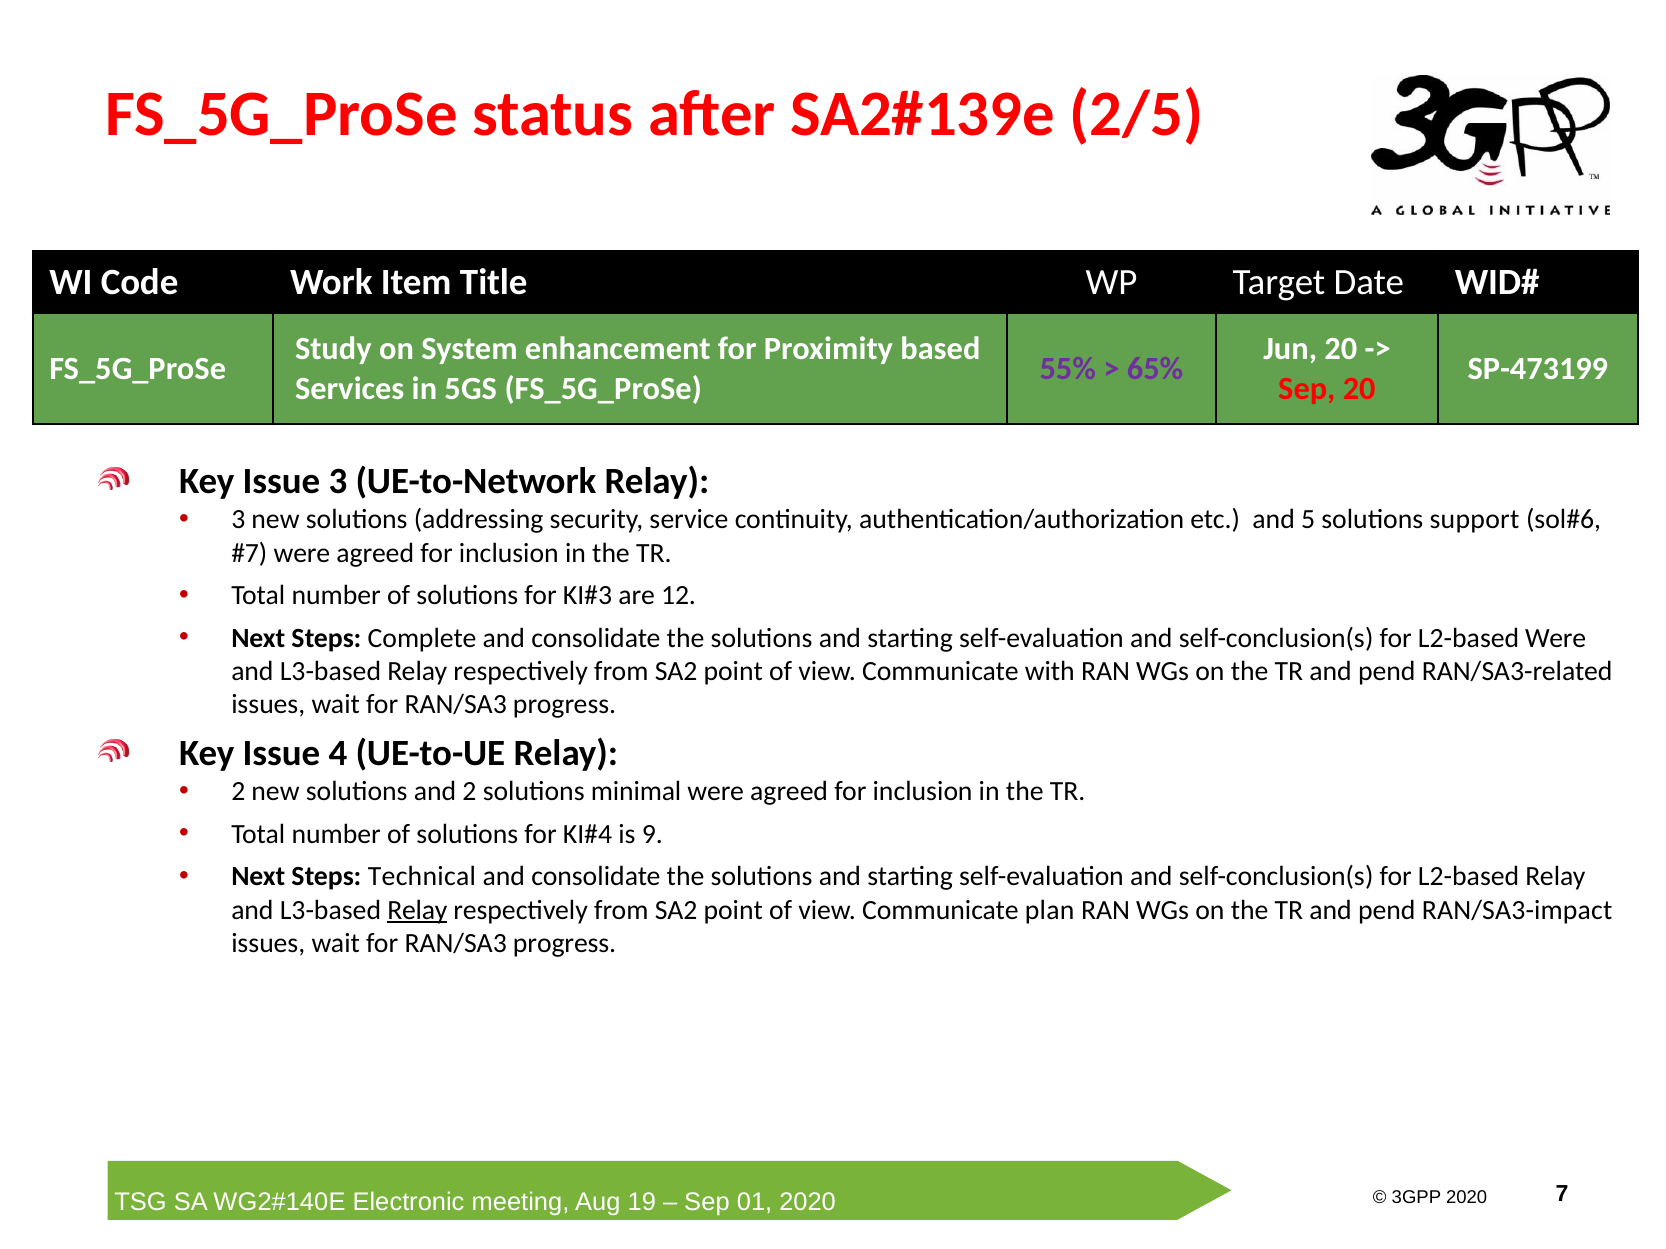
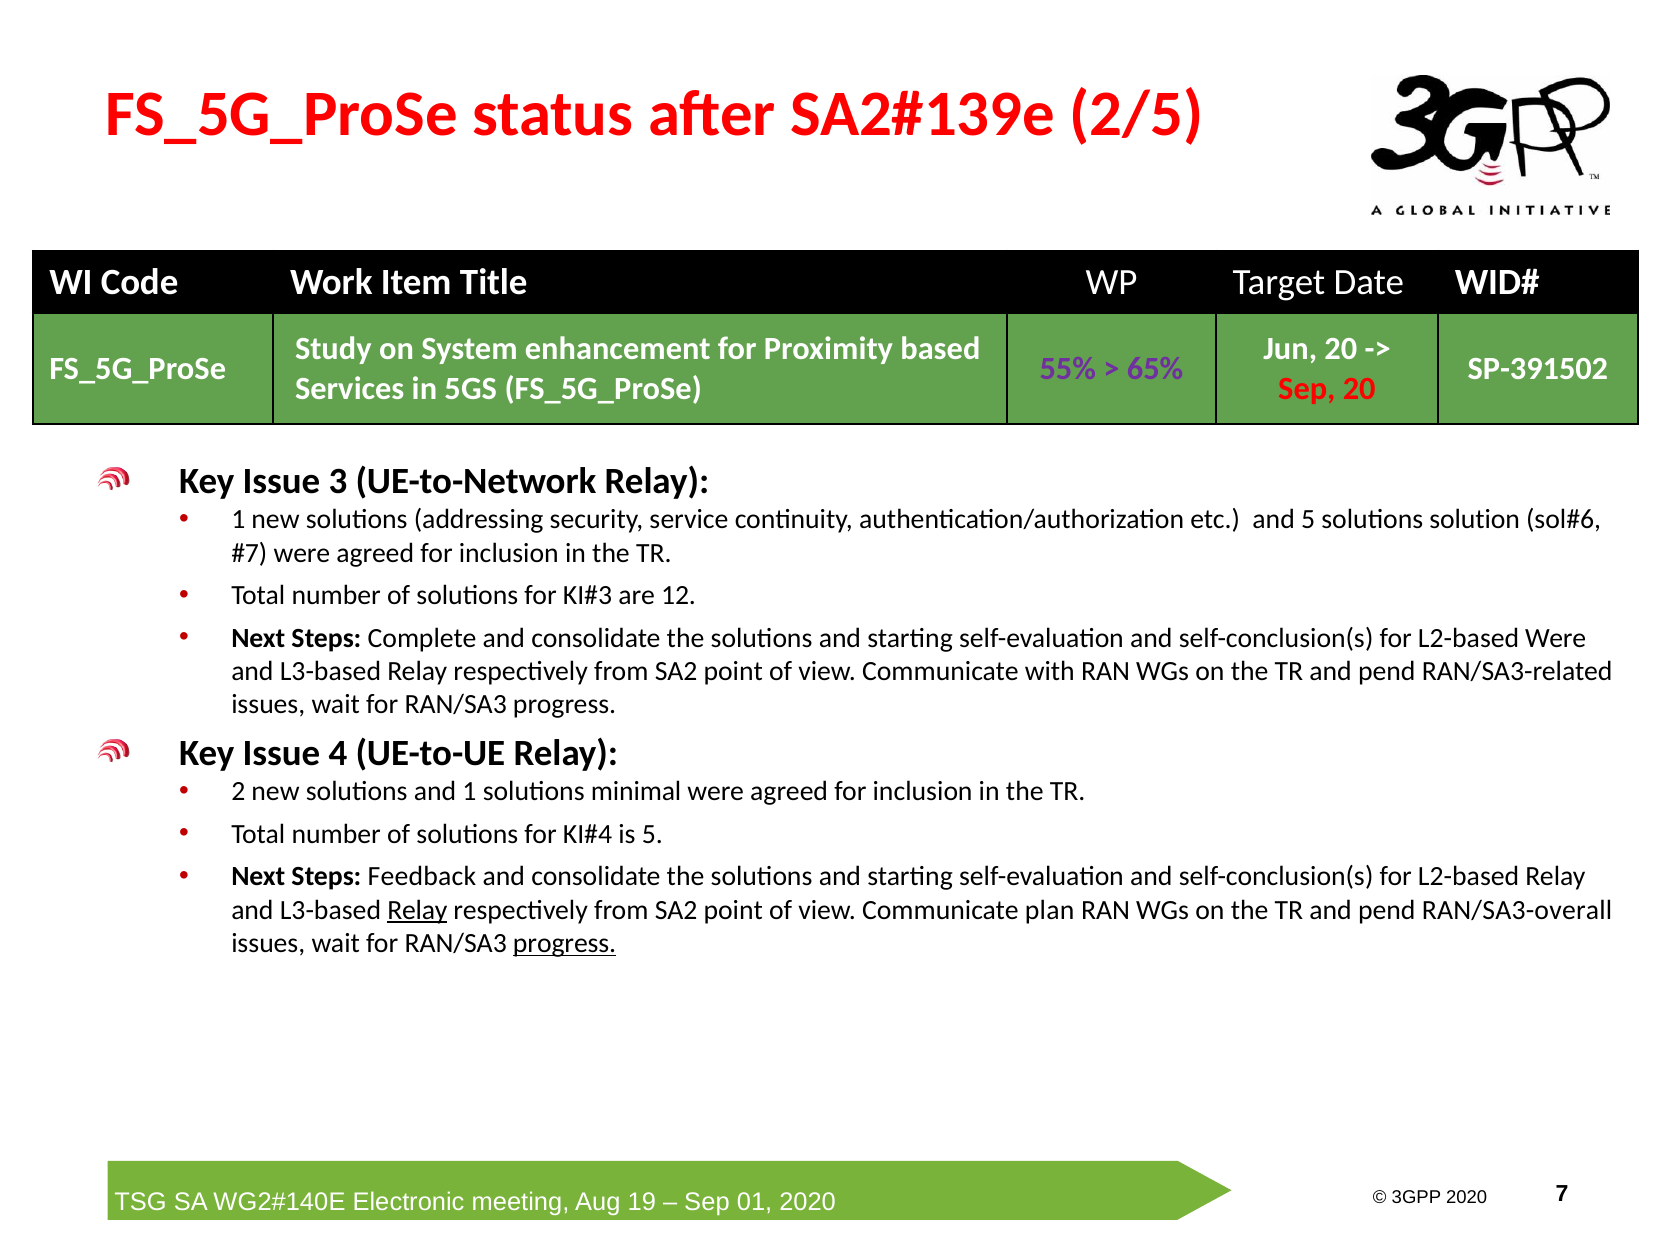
SP-473199: SP-473199 -> SP-391502 (1538, 369)
3: 3 -> 1 (238, 520)
support: support -> solution (1475, 520)
and 2: 2 -> 1 (469, 792)
is 9: 9 -> 5 (652, 835)
Technical: Technical -> Feedback (422, 877)
RAN/SA3-impact: RAN/SA3-impact -> RAN/SA3-overall (1517, 910)
progress underline: none -> present (565, 944)
